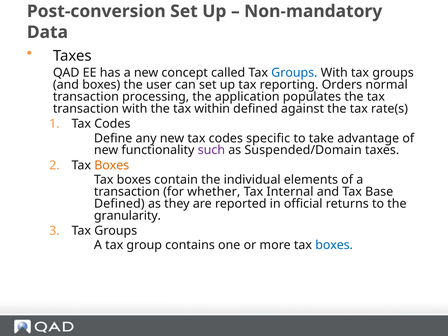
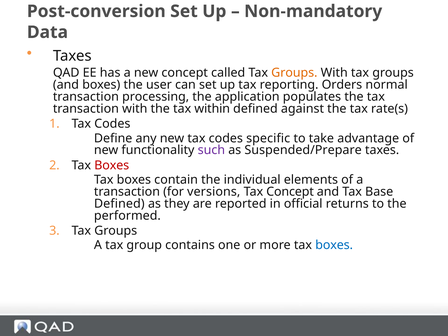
Groups colour: blue -> orange (294, 73)
Suspended/Domain: Suspended/Domain -> Suspended/Prepare (303, 150)
Boxes colour: orange -> red (112, 165)
whether: whether -> versions (214, 192)
Tax Internal: Internal -> Concept (290, 192)
granularity: granularity -> performed (127, 216)
